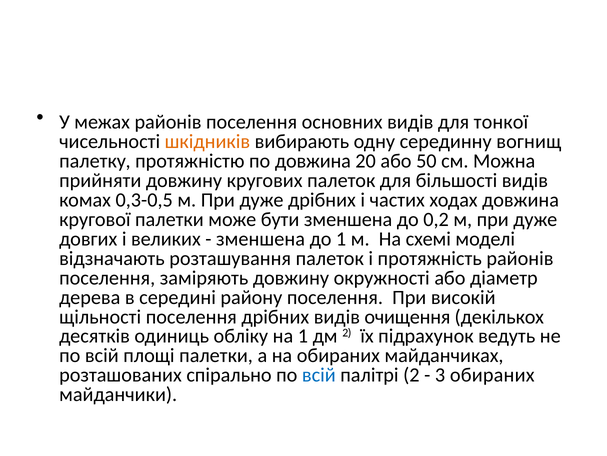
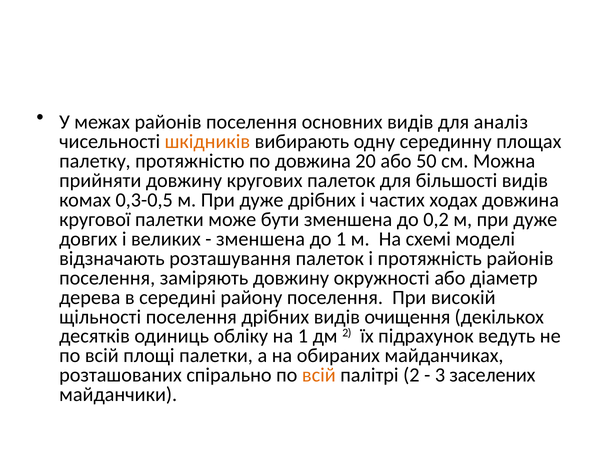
тонкої: тонкої -> аналіз (501, 122)
вогнищ: вогнищ -> площах (529, 141)
всій colour: blue -> orange (319, 375)
3 обираних: обираних -> заселених (492, 375)
